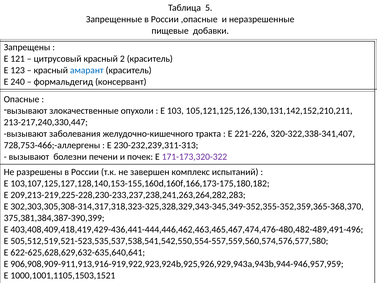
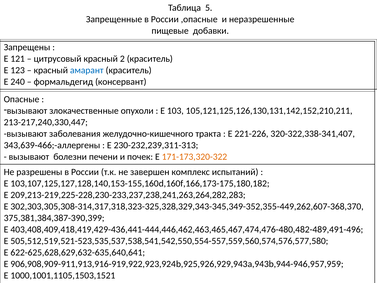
728,753-466;-аллергены: 728,753-466;-аллергены -> 343,639-466;-аллергены (52, 145)
171-173,320-322 colour: purple -> orange (194, 157)
302,303,305,308-314,317,318,323-325,328,329,343-345,349-352,355-352,359,365-368,370: 302,303,305,308-314,317,318,323-325,328,329,343-345,349-352,355-352,359,365-368,370 -> 302,303,305,308-314,317,318,323-325,328,329,343-345,349-352,355-449,262,607-368,370 (187, 206)
